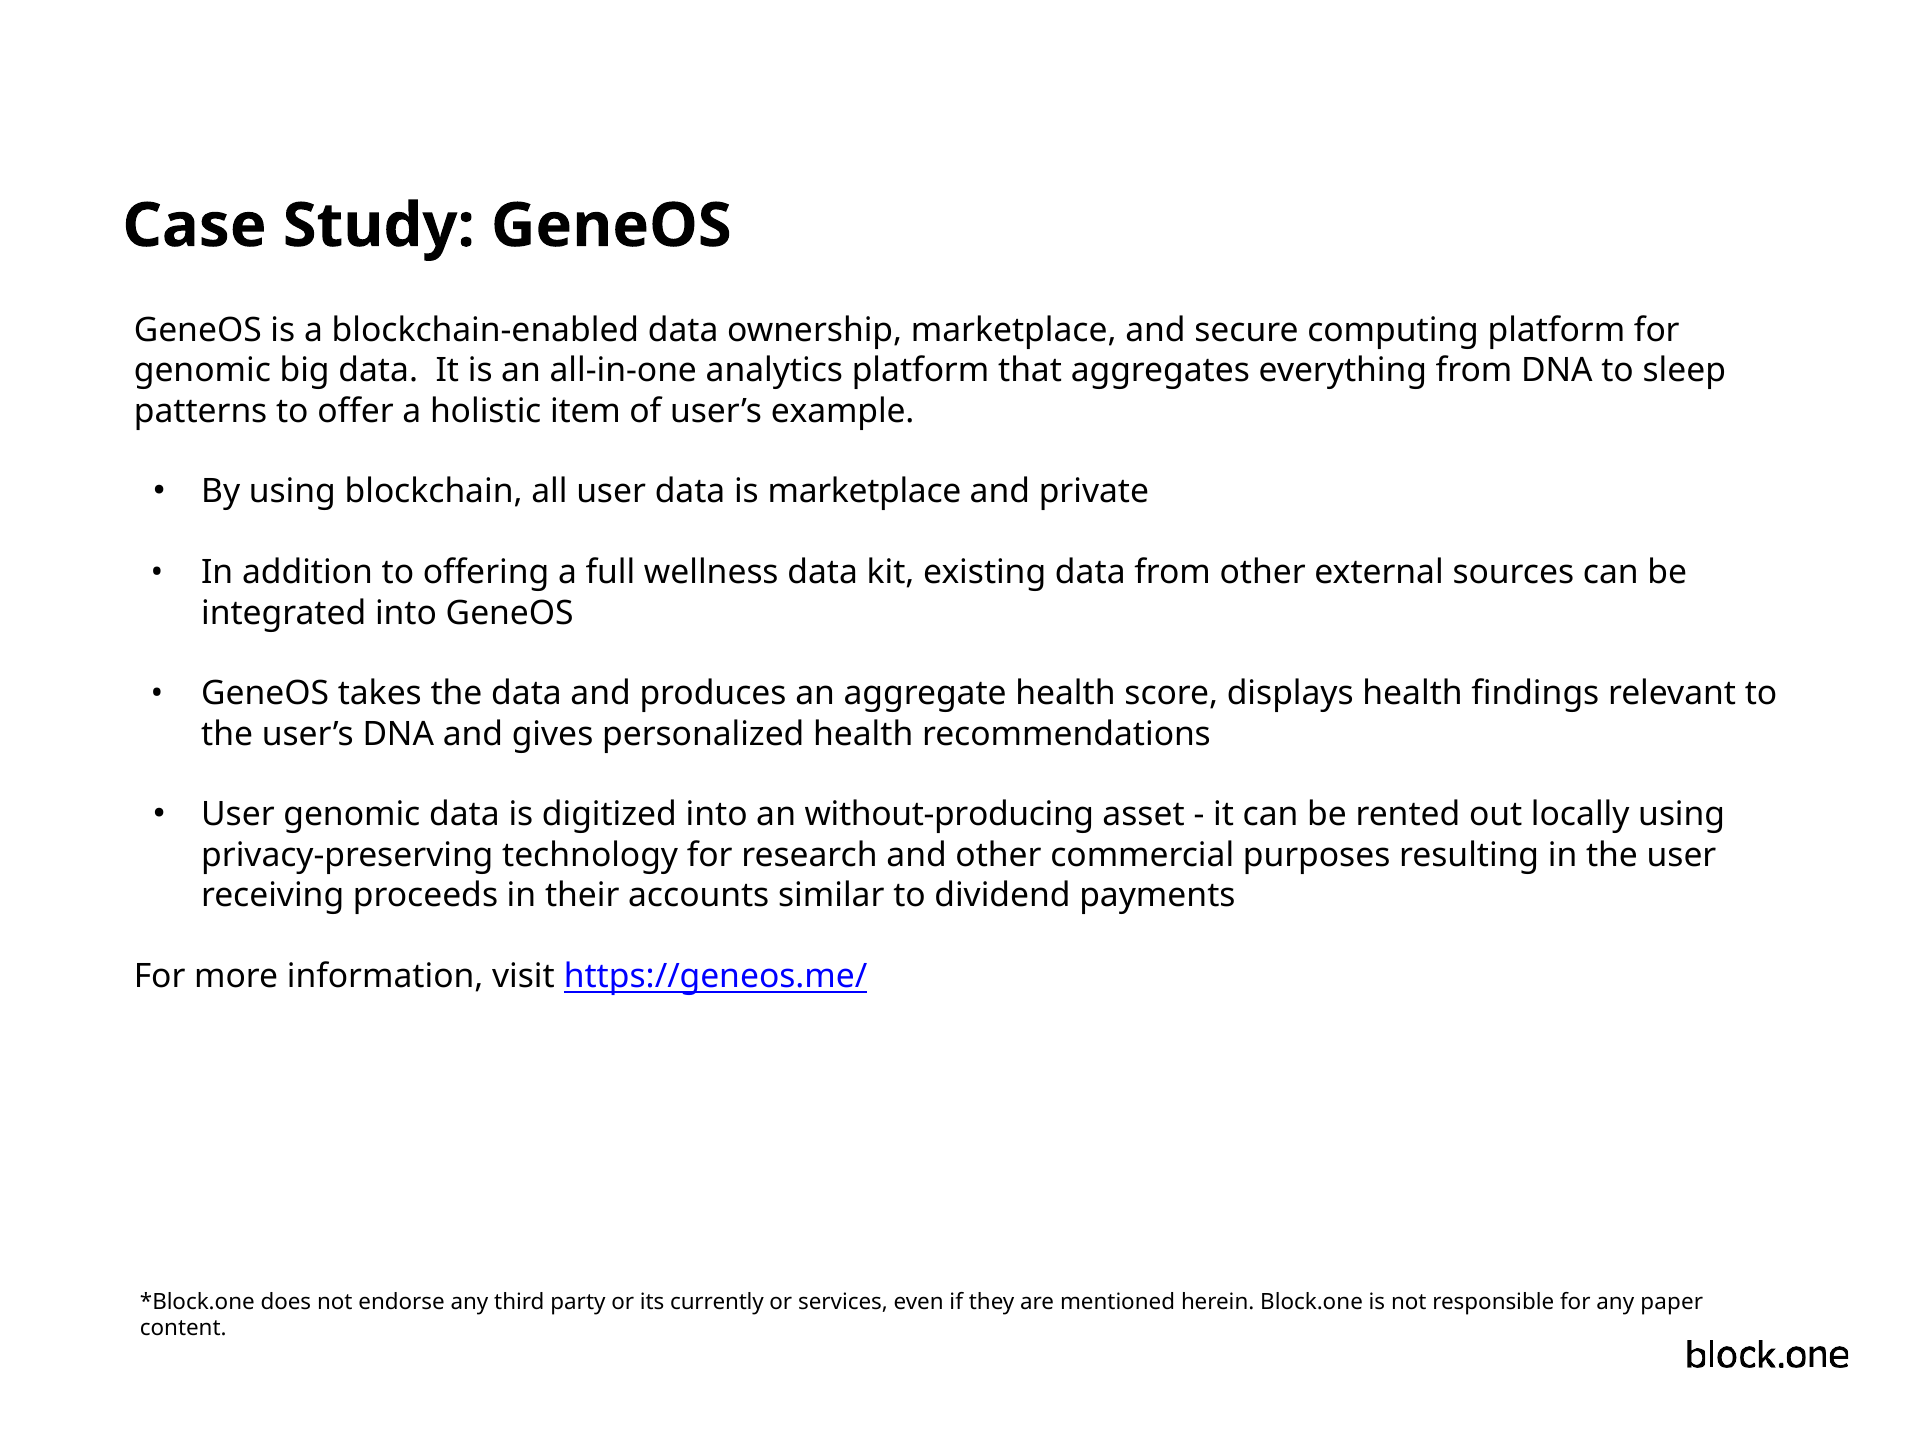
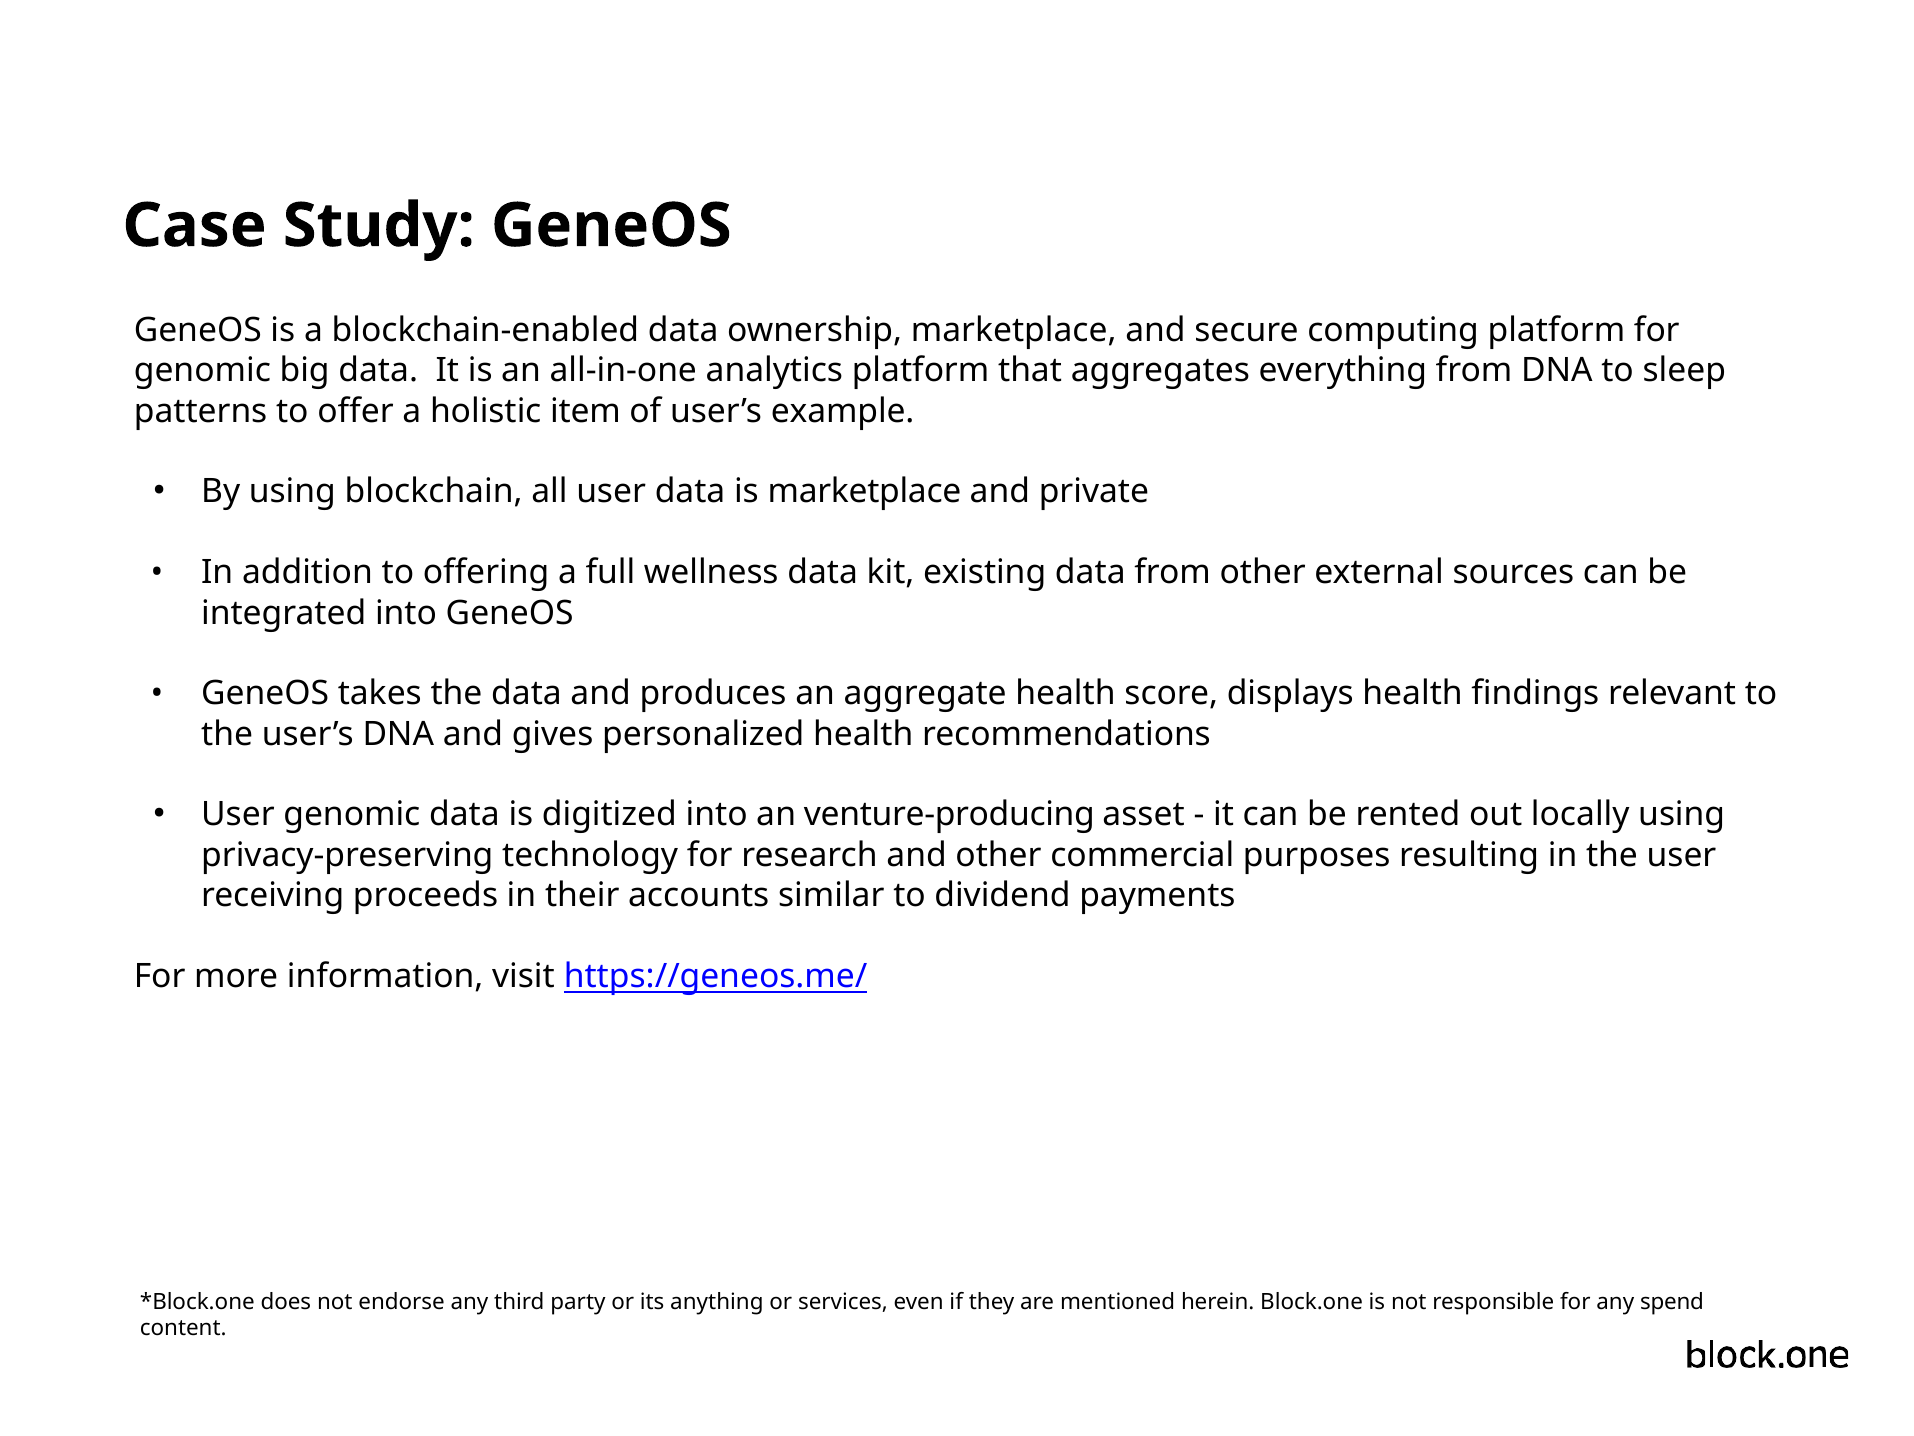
without-producing: without-producing -> venture-producing (949, 815)
currently: currently -> anything (717, 1301)
paper: paper -> spend (1672, 1301)
